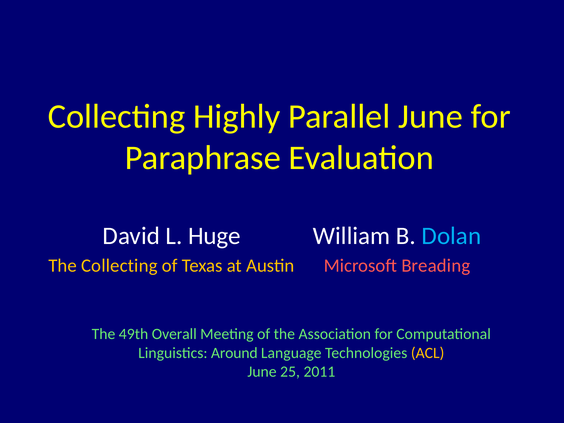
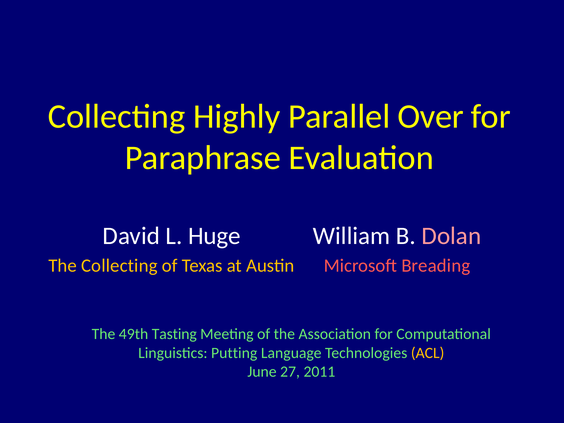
Parallel June: June -> Over (431, 116)
Dolan colour: light blue -> pink (451, 236)
Overall: Overall -> Tasting (174, 334)
Around: Around -> Putting (234, 353)
25: 25 -> 27 (290, 372)
